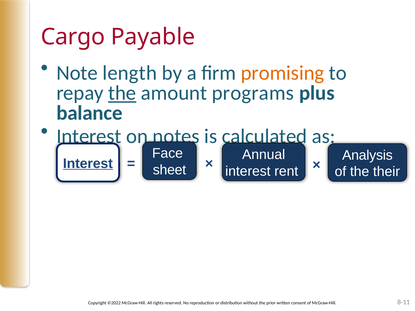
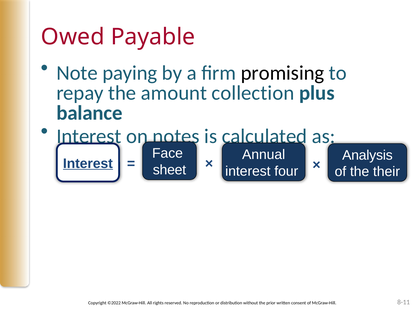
Cargo: Cargo -> Owed (73, 37)
length: length -> paying (130, 73)
promising colour: orange -> black (283, 73)
the underline: present -> none (122, 93)
programs: programs -> collection (253, 93)
rent: rent -> four (286, 171)
